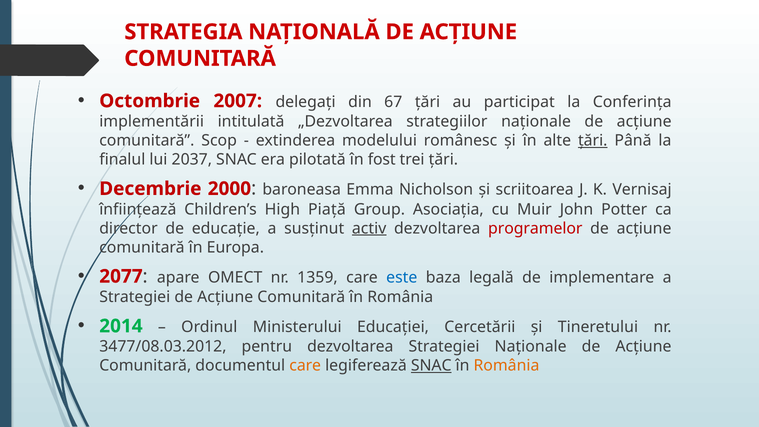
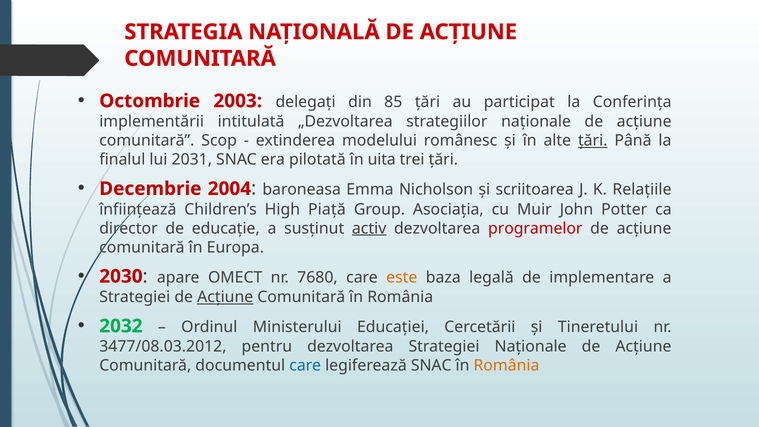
2007: 2007 -> 2003 (238, 101)
67: 67 -> 85 (393, 102)
2037: 2037 -> 2031 (192, 160)
fost: fost -> uita (382, 160)
2000: 2000 -> 2004 (229, 189)
Vernisaj: Vernisaj -> Relațiile (642, 190)
2077: 2077 -> 2030 (121, 276)
1359: 1359 -> 7680 (317, 277)
este colour: blue -> orange (402, 277)
Acțiune underline: none -> present (225, 297)
2014: 2014 -> 2032 (121, 326)
care colour: orange -> blue (305, 366)
SNAC underline: present -> none (431, 366)
